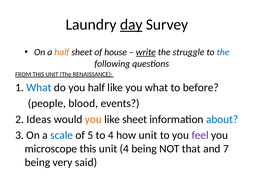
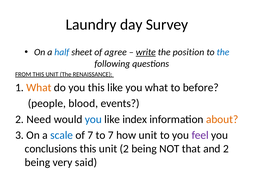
day underline: present -> none (131, 25)
half colour: orange -> blue (62, 52)
house: house -> agree (116, 52)
struggle: struggle -> position (188, 52)
What colour: blue -> orange (39, 87)
you half: half -> this (96, 87)
Ideas: Ideas -> Need (39, 119)
you colour: orange -> blue (93, 119)
like sheet: sheet -> index (135, 119)
about colour: blue -> orange (222, 119)
of 5: 5 -> 7 (90, 135)
to 4: 4 -> 7 (111, 135)
microscope: microscope -> conclusions (51, 148)
unit 4: 4 -> 2 (124, 148)
and 7: 7 -> 2 (226, 148)
